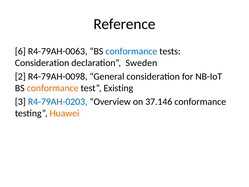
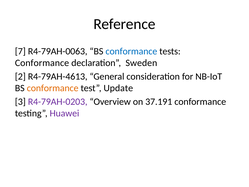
6: 6 -> 7 (20, 51)
Consideration: Consideration -> Conformance (42, 63)
R4-79AH-0098: R4-79AH-0098 -> R4-79AH-4613 (58, 76)
Existing: Existing -> Update (118, 88)
R4-79AH-0203 colour: blue -> purple (58, 102)
37.146: 37.146 -> 37.191 (159, 102)
Huawei colour: orange -> purple (64, 113)
